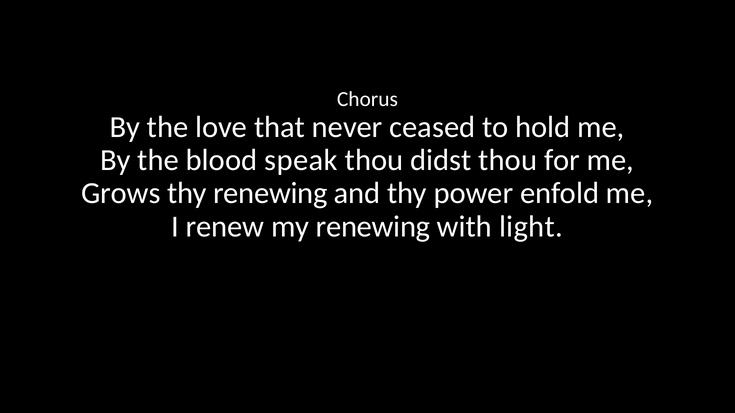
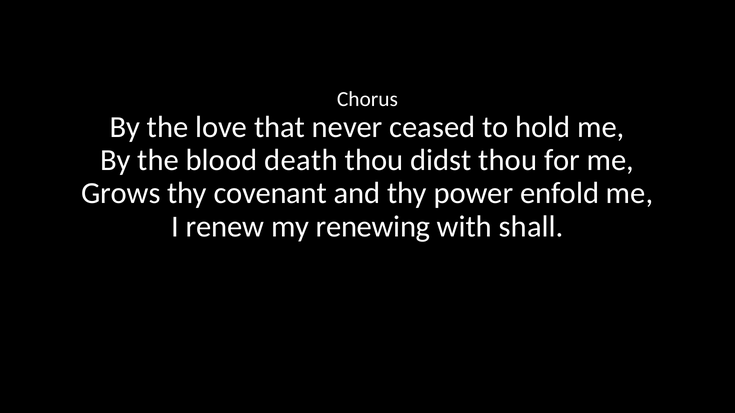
speak: speak -> death (301, 161)
thy renewing: renewing -> covenant (270, 194)
light: light -> shall (531, 227)
